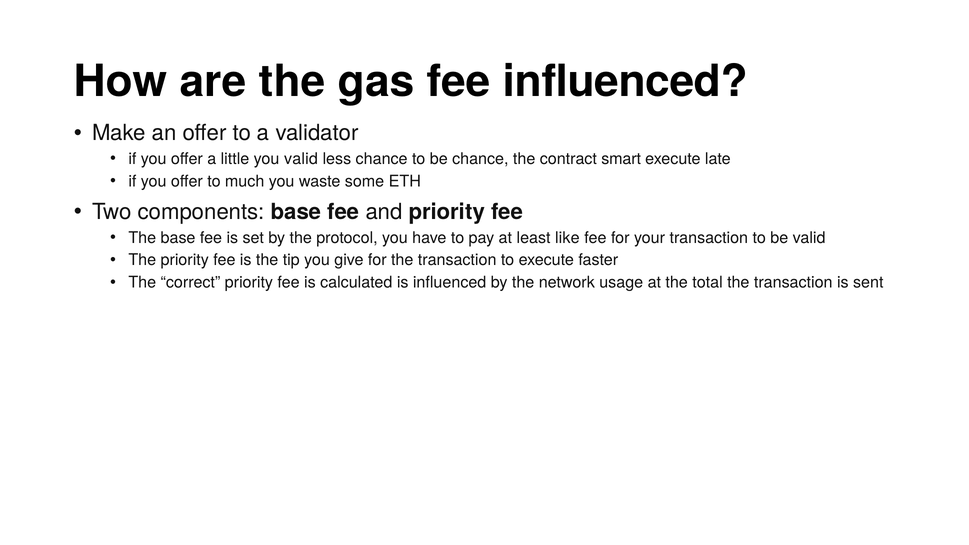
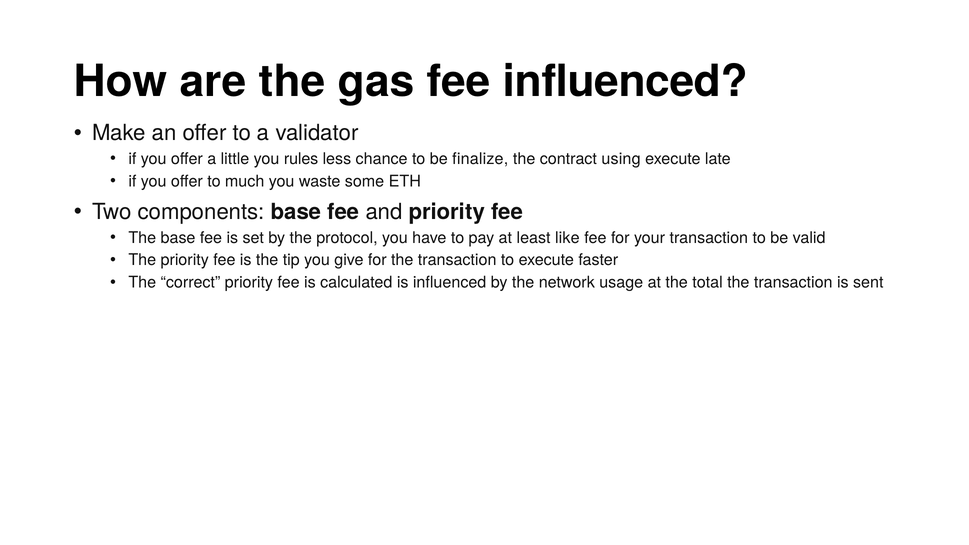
you valid: valid -> rules (301, 159)
be chance: chance -> finalize (480, 159)
smart: smart -> using (621, 159)
